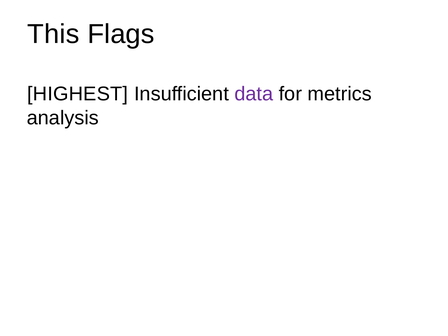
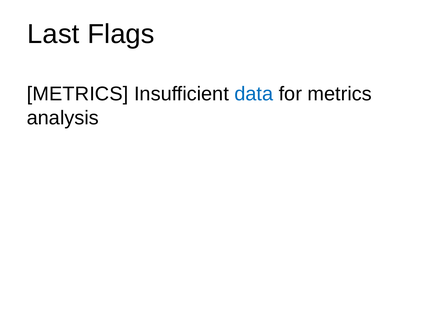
This: This -> Last (53, 34)
HIGHEST: HIGHEST -> METRICS (78, 94)
data colour: purple -> blue (254, 94)
